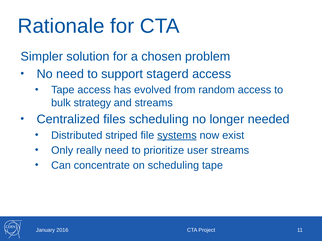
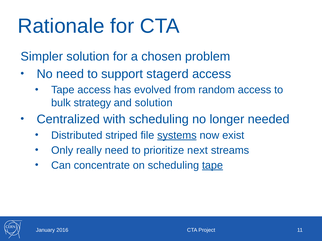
and streams: streams -> solution (154, 103)
files: files -> with (114, 120)
user: user -> next (197, 151)
tape underline: none -> present (212, 166)
